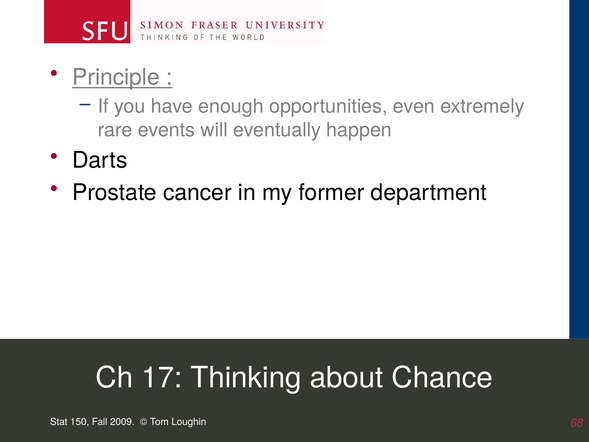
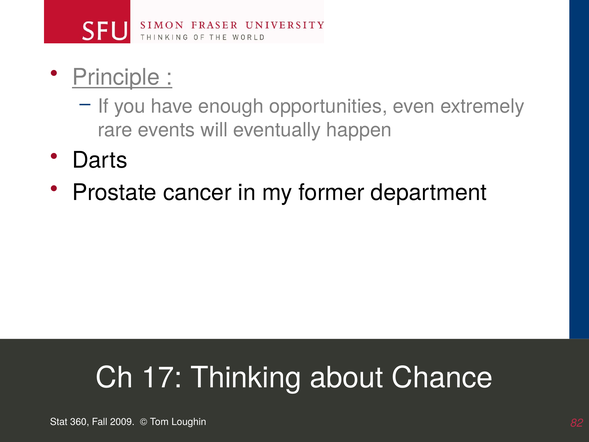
150: 150 -> 360 (80, 422)
68: 68 -> 82 (577, 423)
